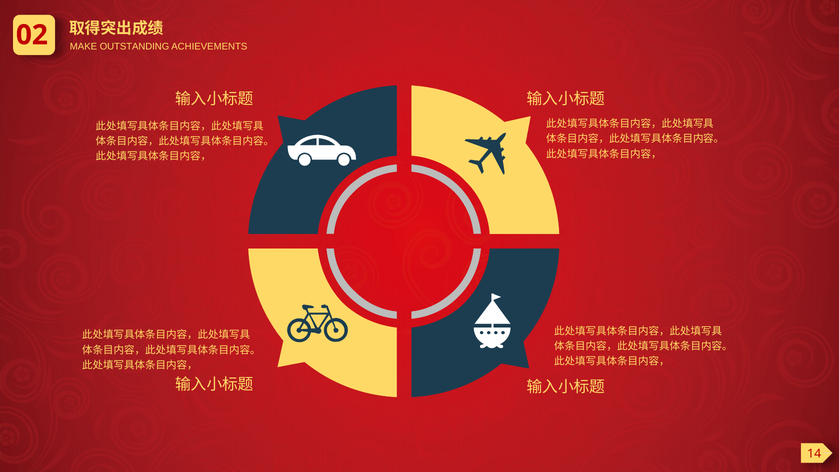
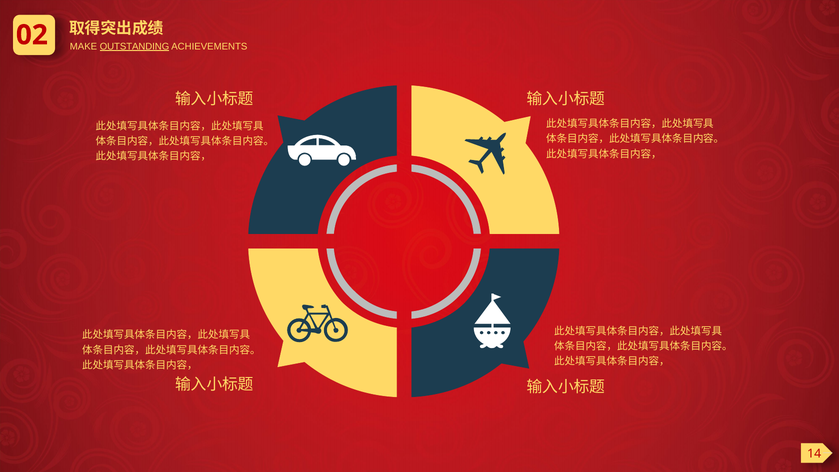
OUTSTANDING underline: none -> present (134, 46)
